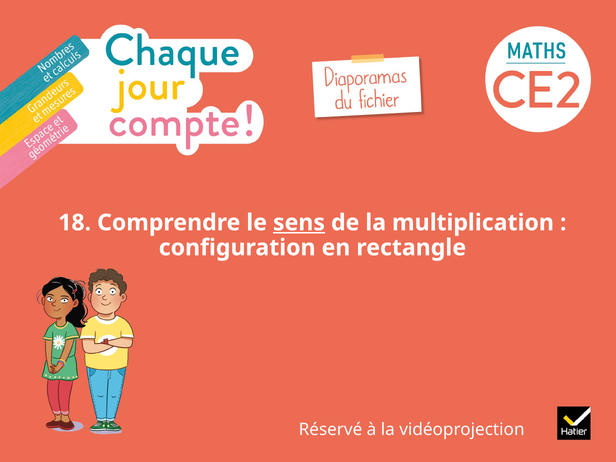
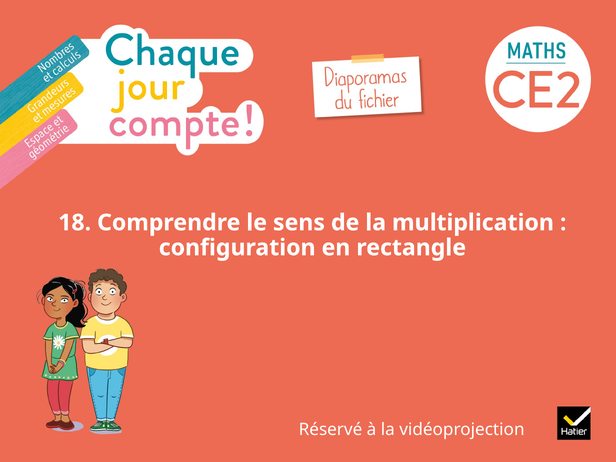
sens underline: present -> none (299, 223)
